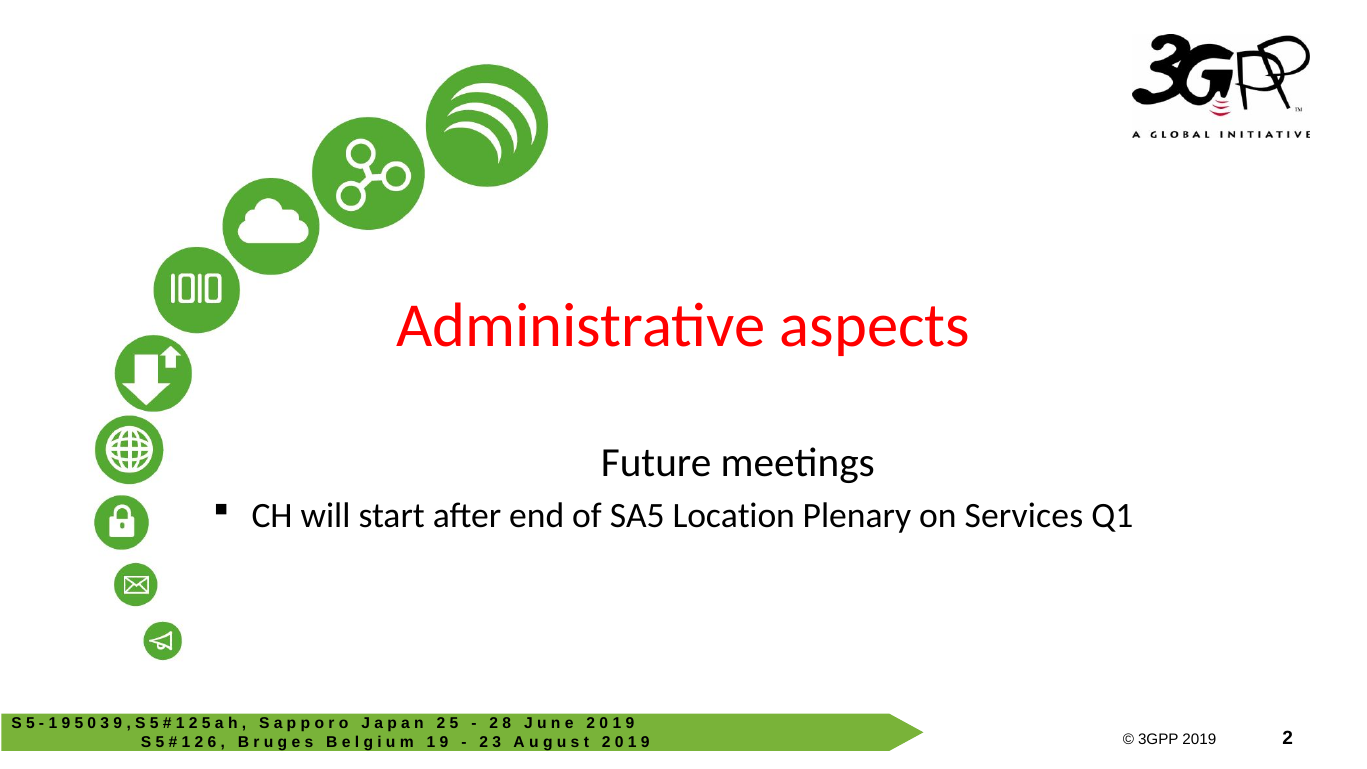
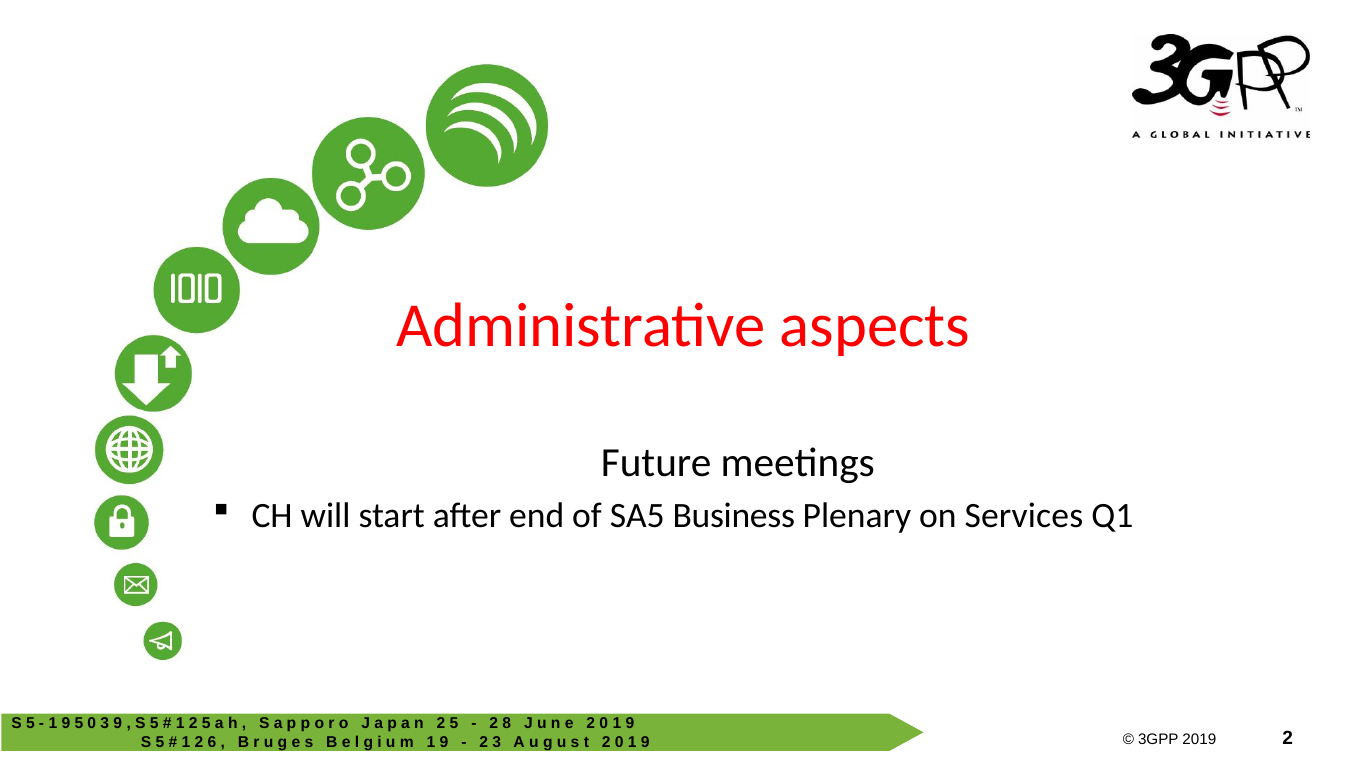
Location: Location -> Business (734, 516)
